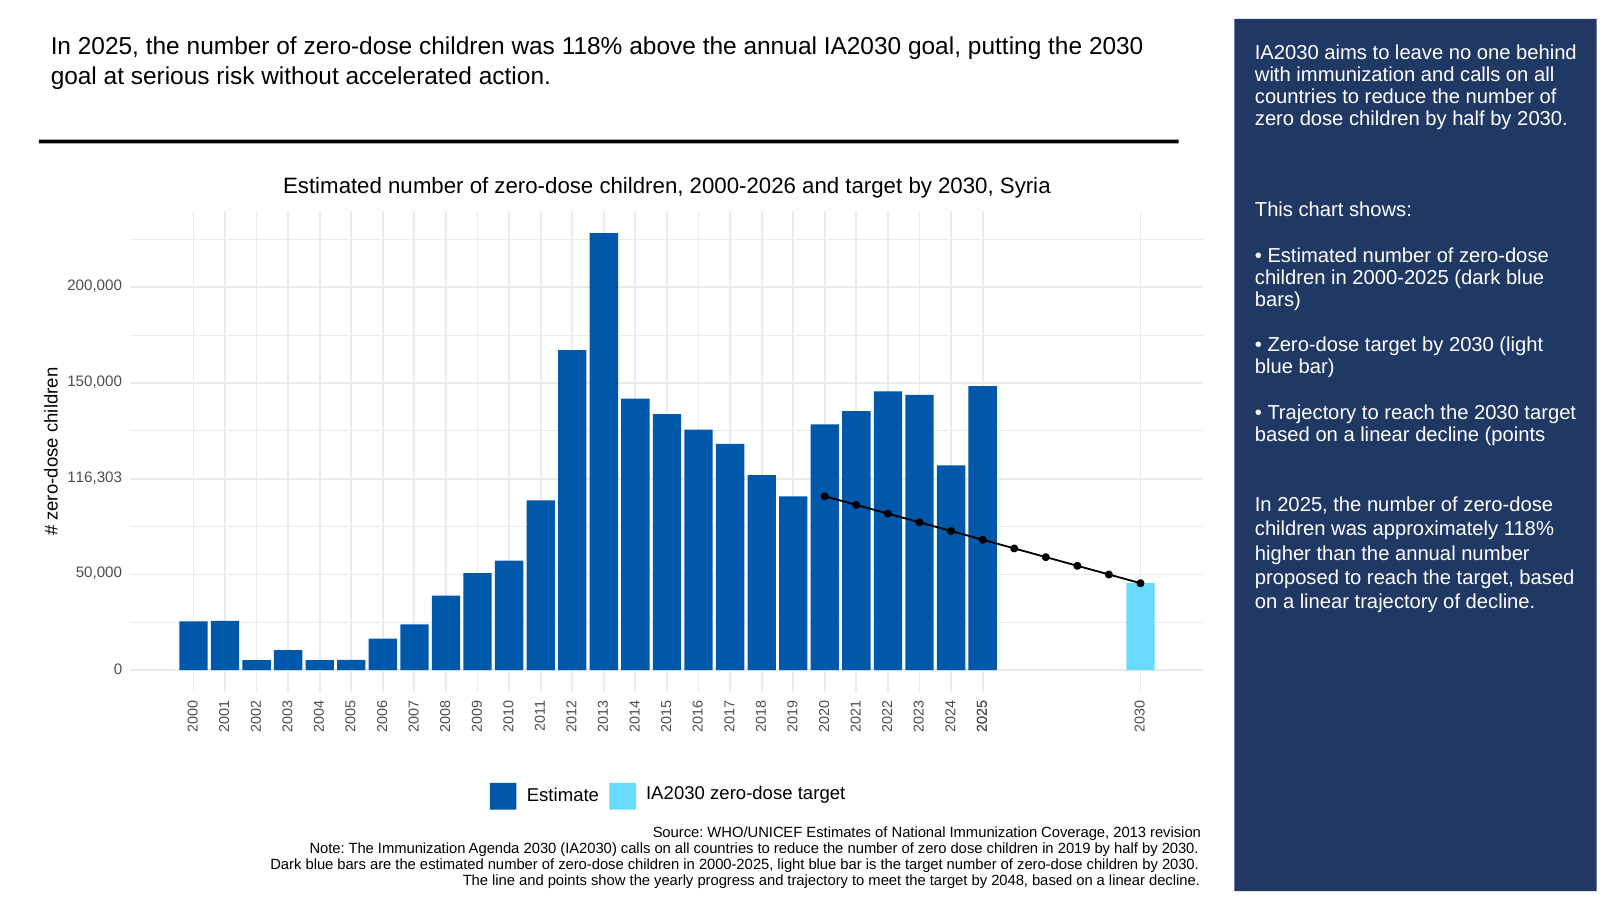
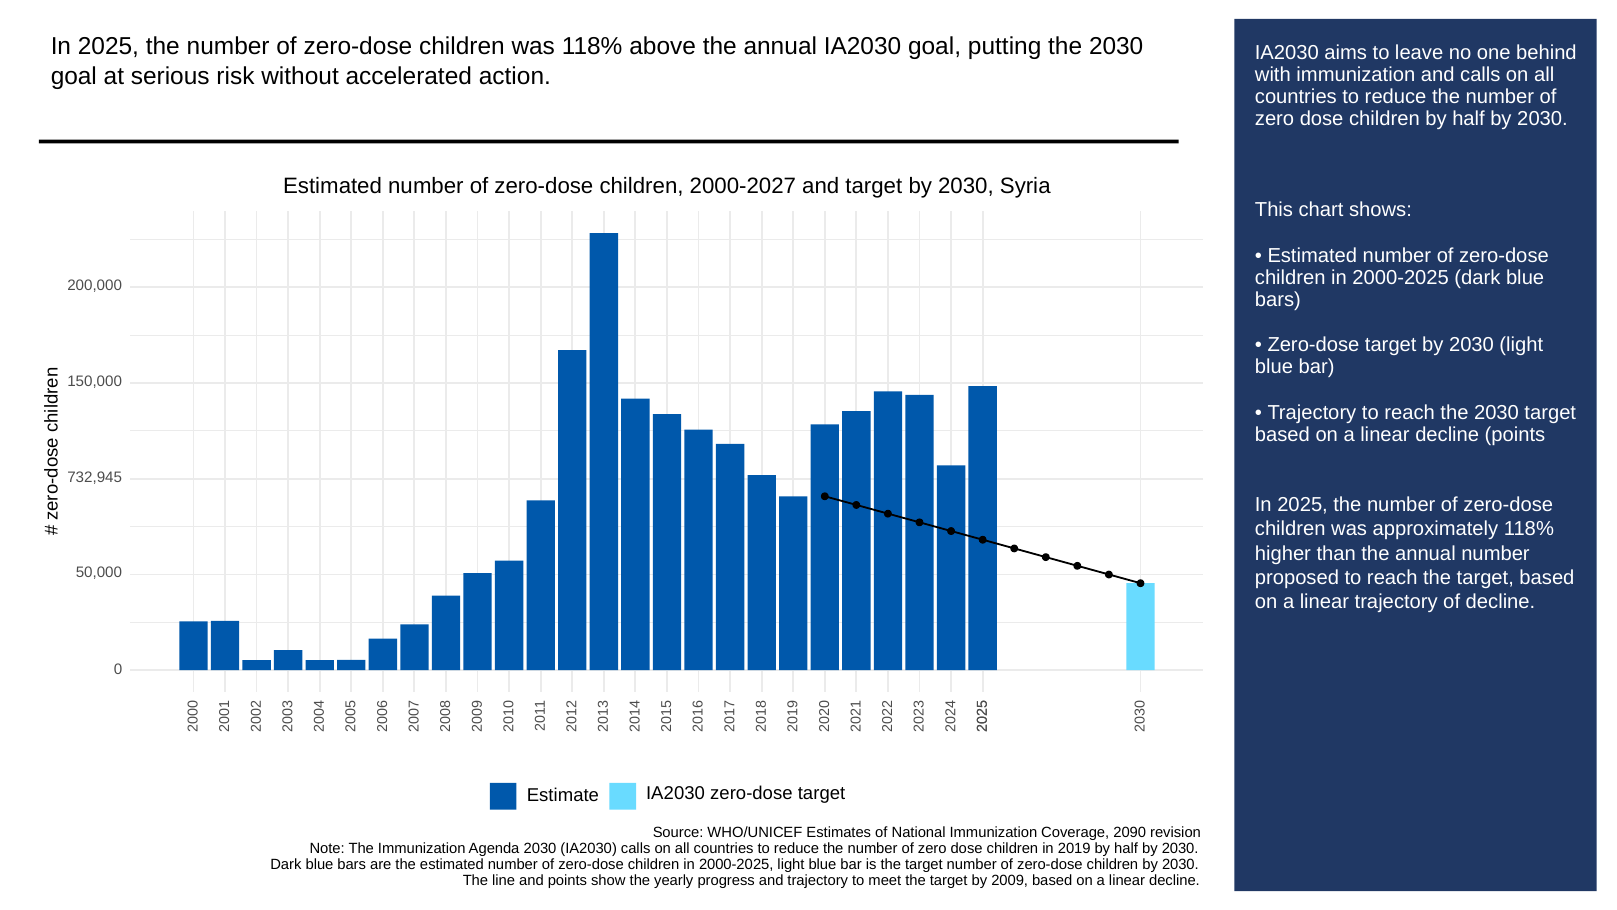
2000-2026: 2000-2026 -> 2000-2027 (743, 186)
116,303: 116,303 -> 732,945 (95, 477)
2013: 2013 -> 2090 (1130, 832)
2048: 2048 -> 2009 (1010, 880)
